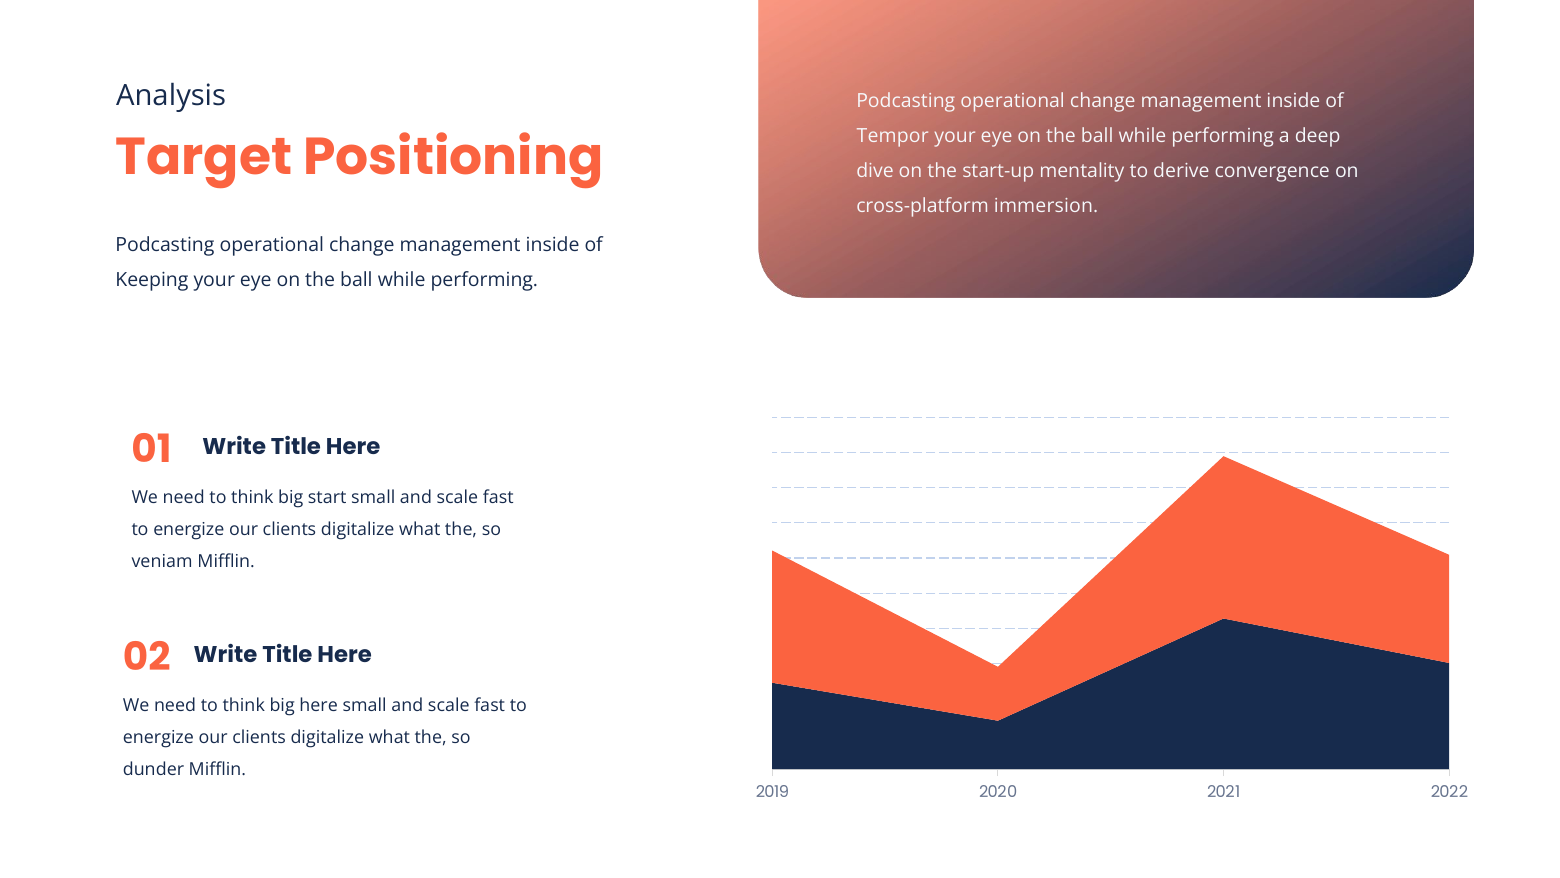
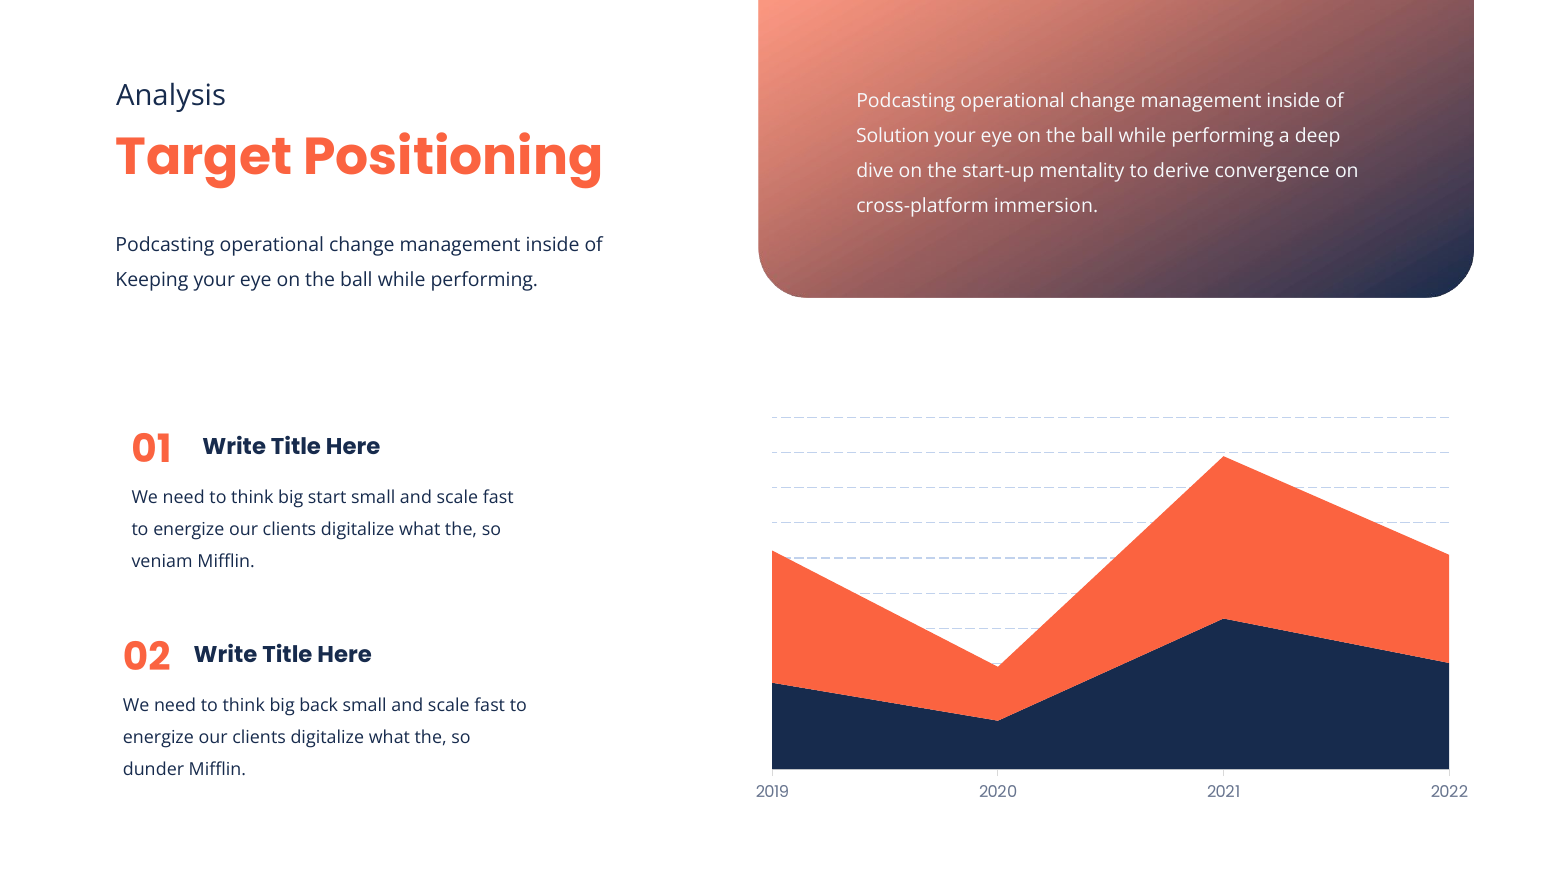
Tempor: Tempor -> Solution (893, 136)
big here: here -> back (319, 705)
